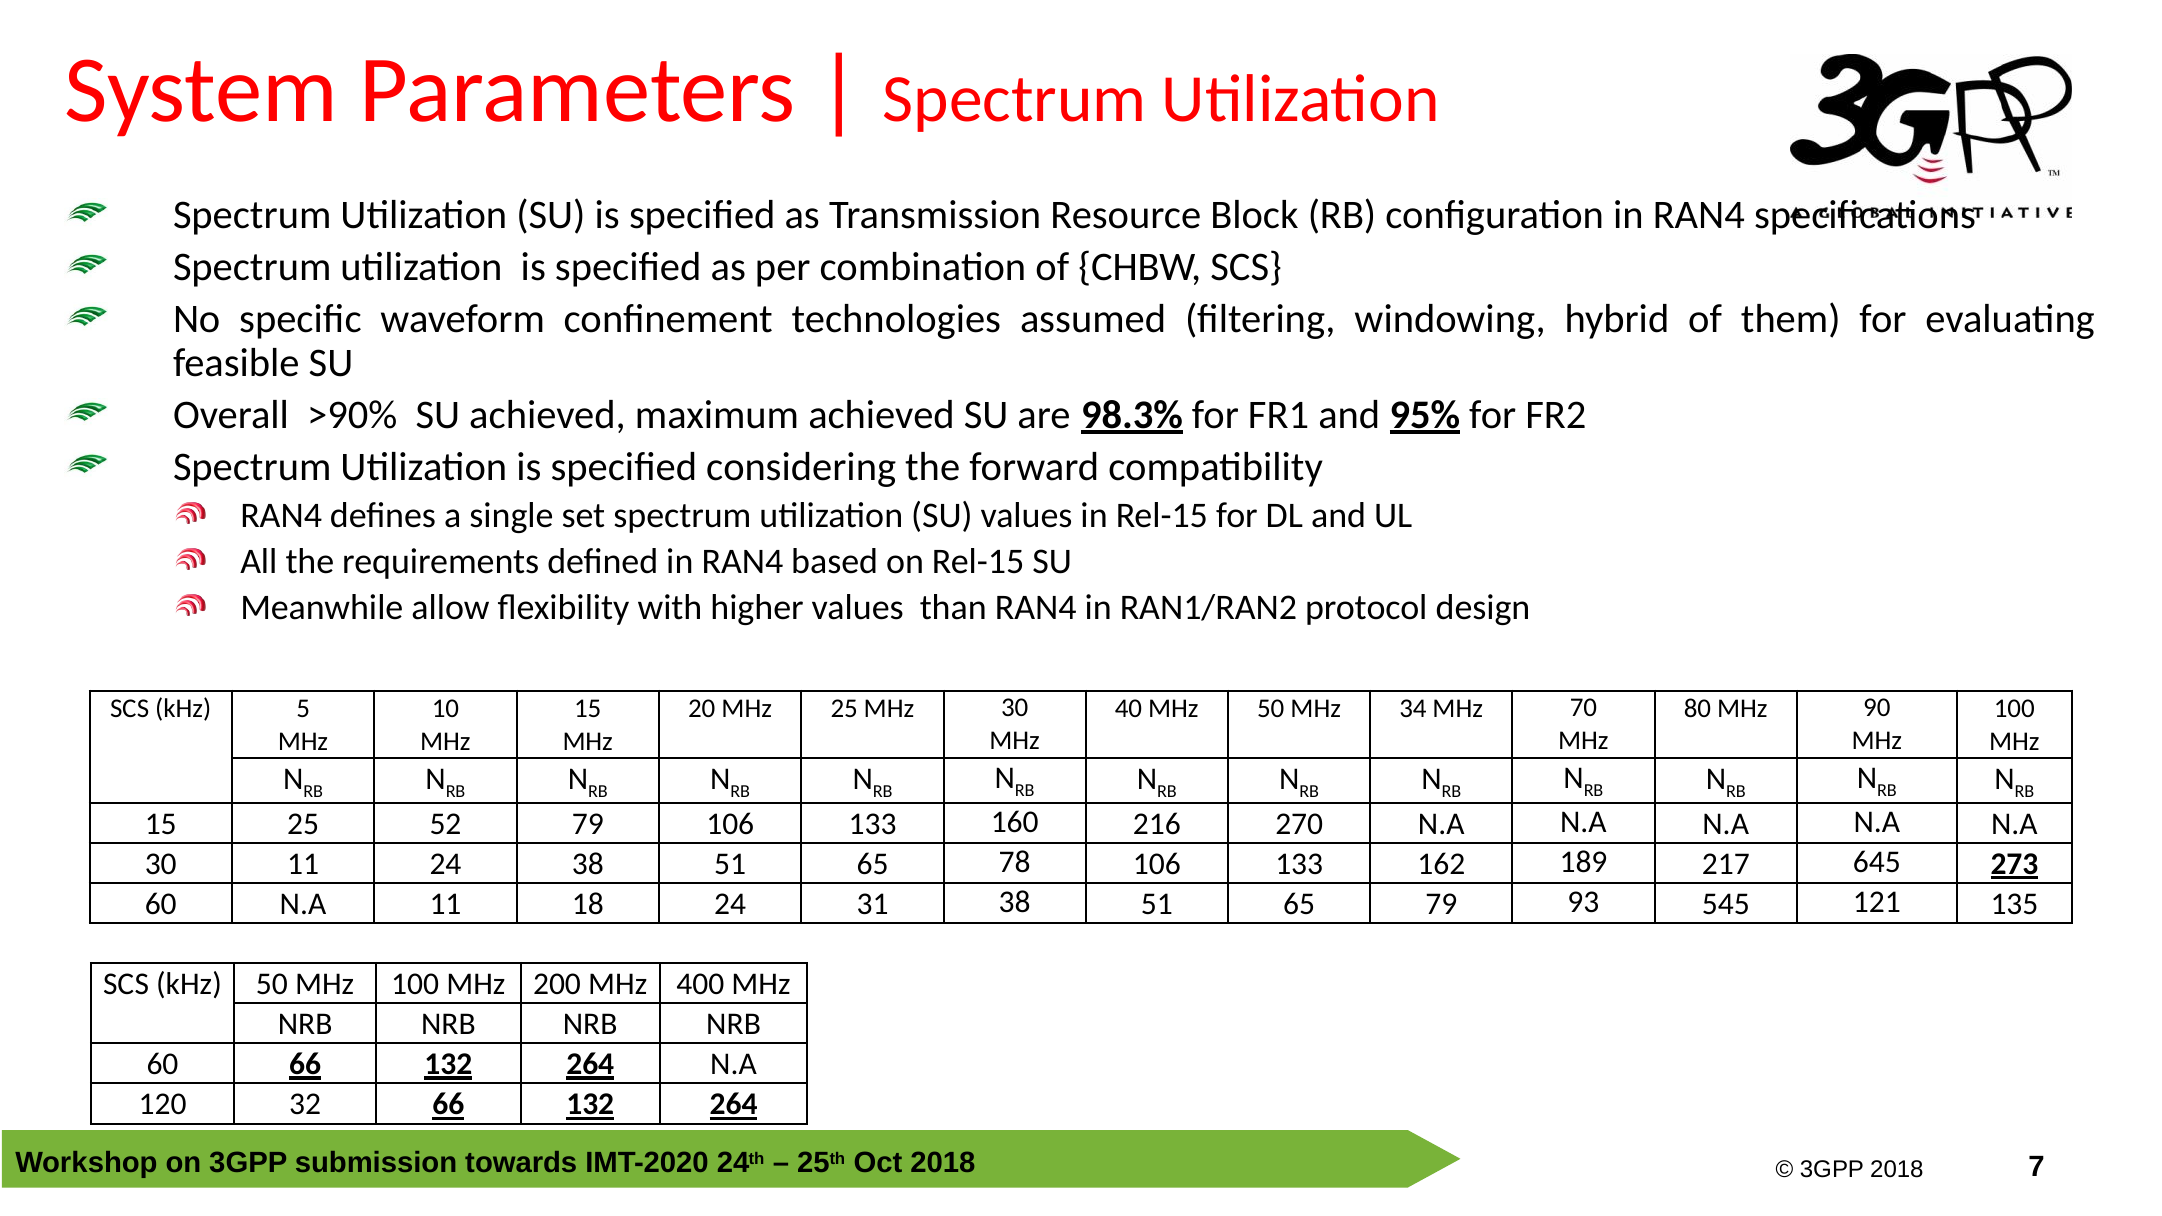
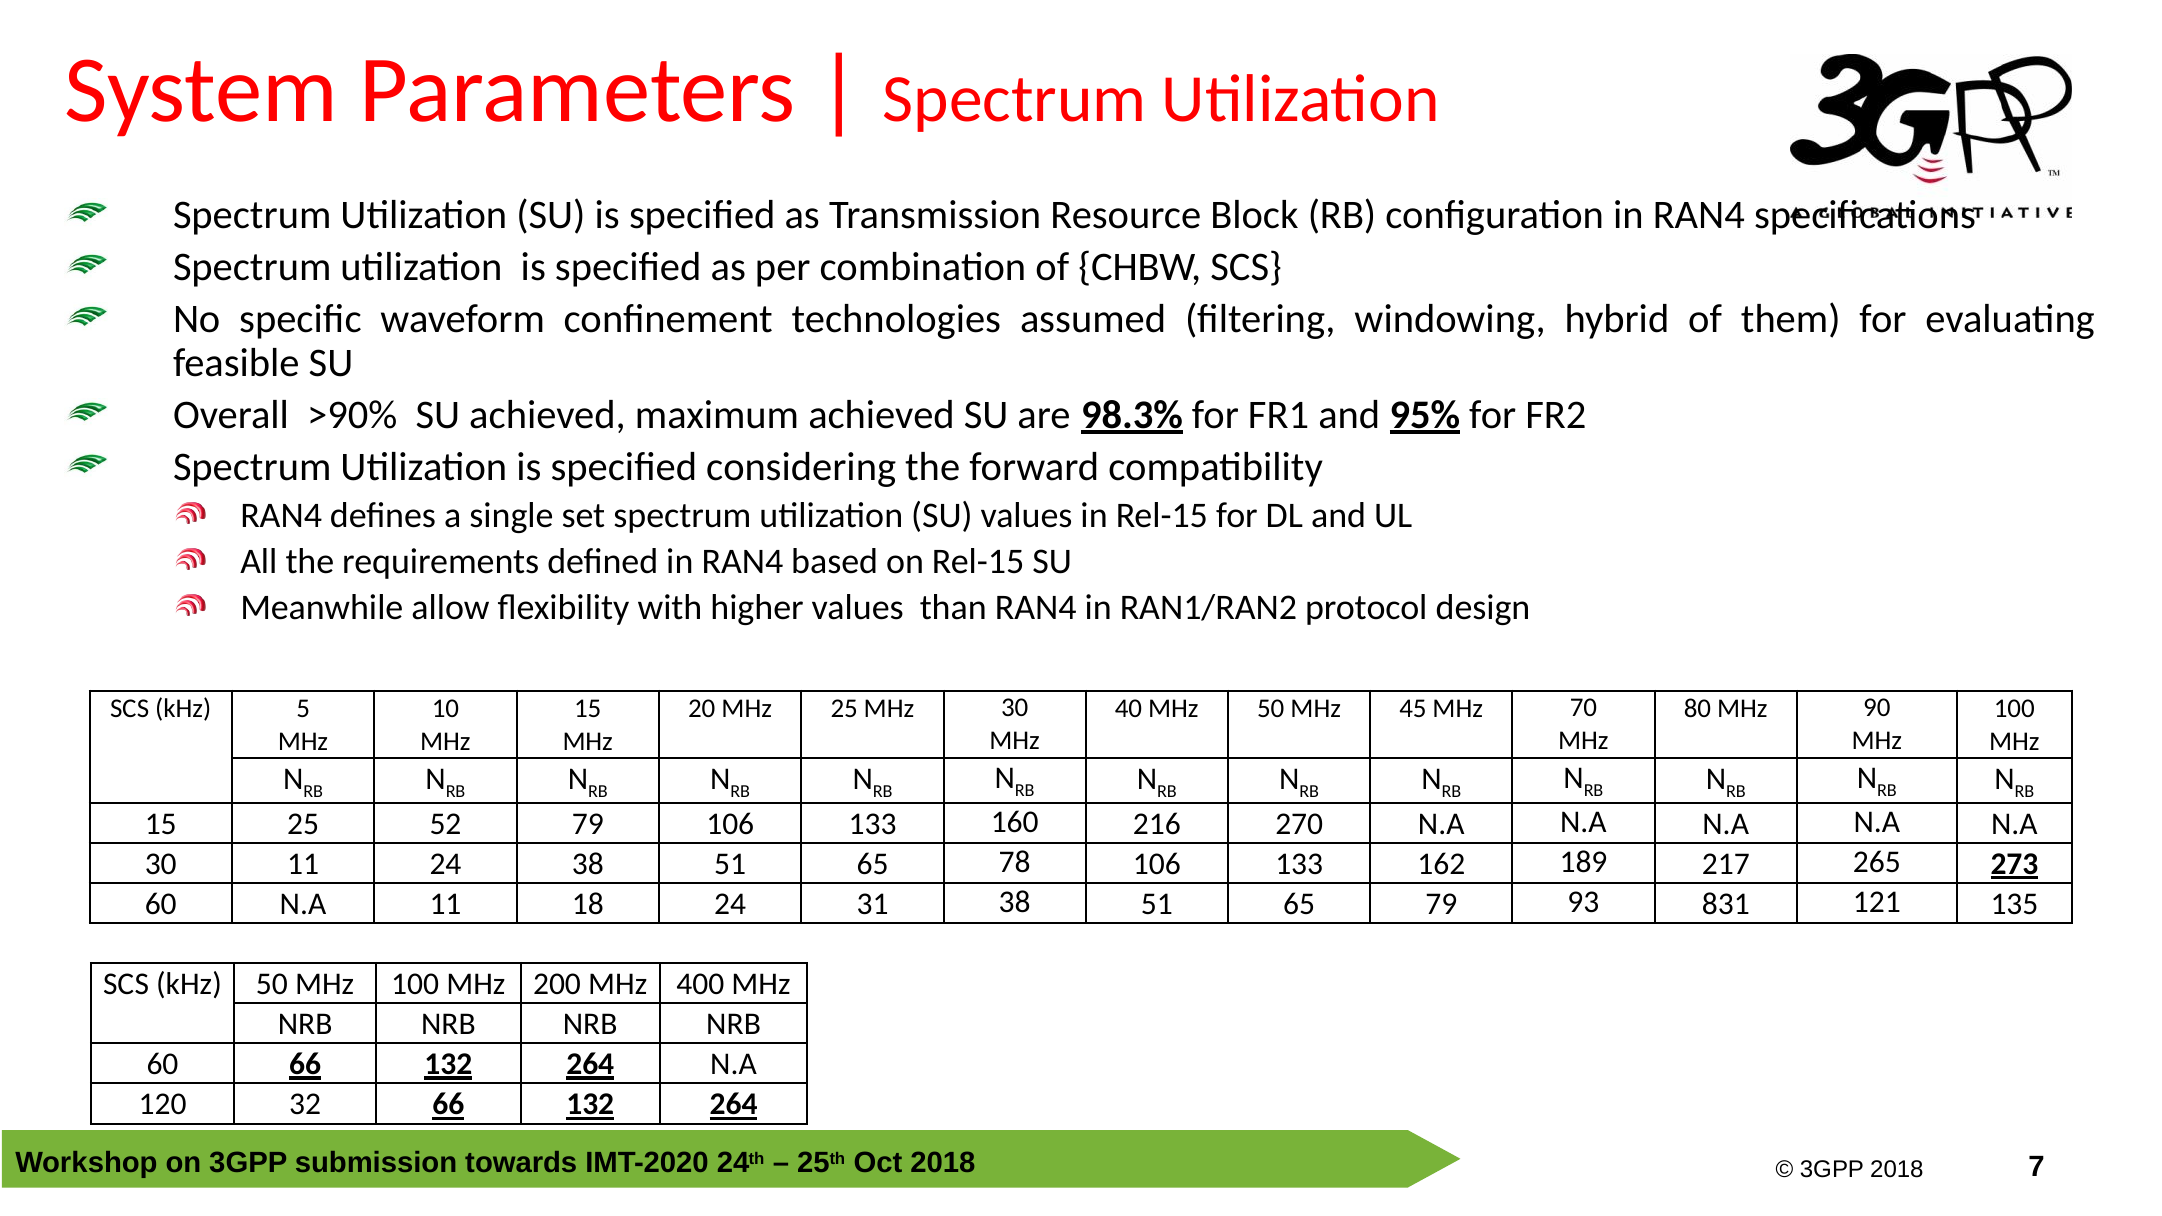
34: 34 -> 45 (1413, 709)
645: 645 -> 265 (1877, 862)
545: 545 -> 831 (1726, 904)
